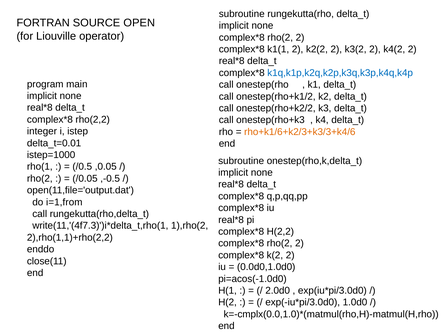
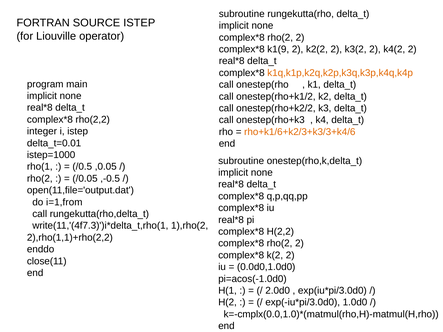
SOURCE OPEN: OPEN -> ISTEP (139, 23)
k1(1: k1(1 -> k1(9 (278, 49)
k1q,k1p,k2q,k2p,k3q,k3p,k4q,k4p colour: blue -> orange (340, 73)
